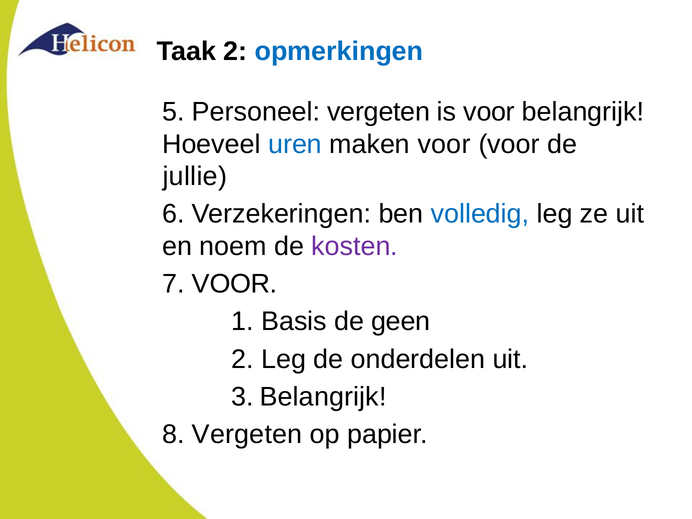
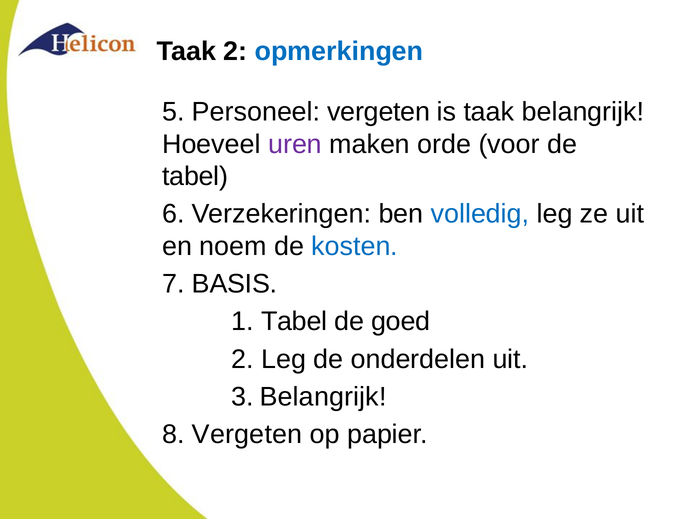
is voor: voor -> taak (489, 112)
uren colour: blue -> purple (295, 144)
maken voor: voor -> orde (444, 144)
jullie: jullie -> tabel (195, 176)
kosten colour: purple -> blue (355, 246)
7 VOOR: VOOR -> BASIS (235, 284)
1 Basis: Basis -> Tabel (294, 322)
geen: geen -> goed (401, 322)
